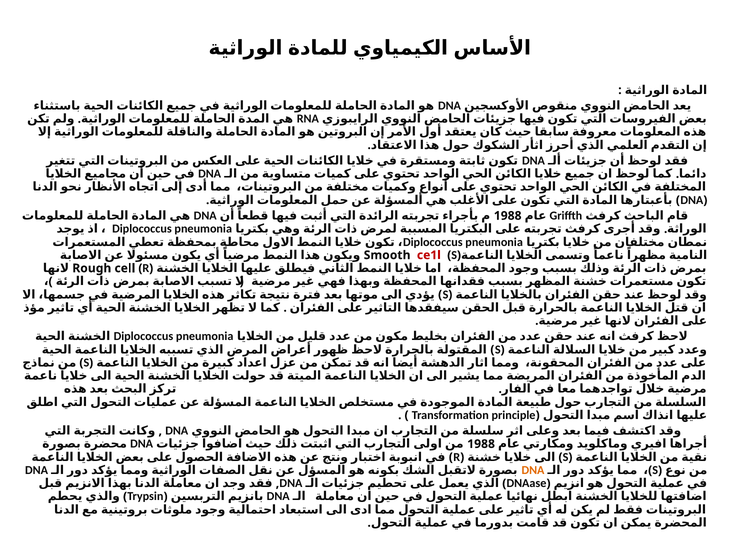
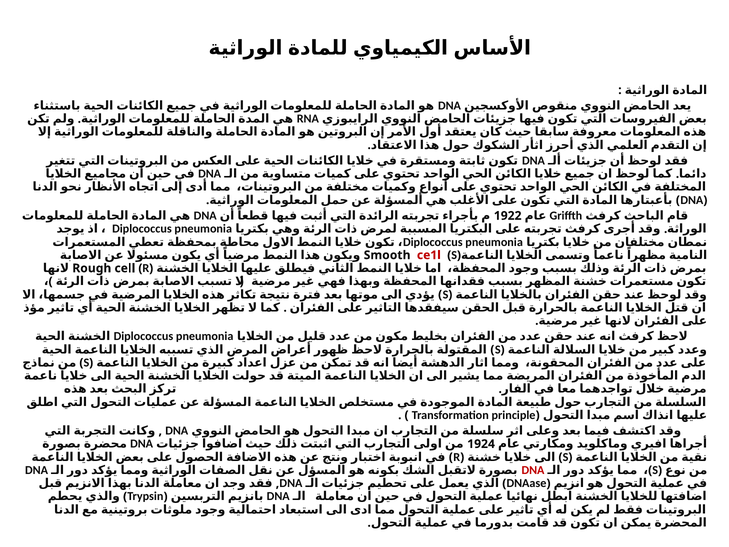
1988: 1988 -> 1922 (508, 216)
1988: 1988 -> 1924 (481, 444)
DNA colour: orange -> red (533, 470)
